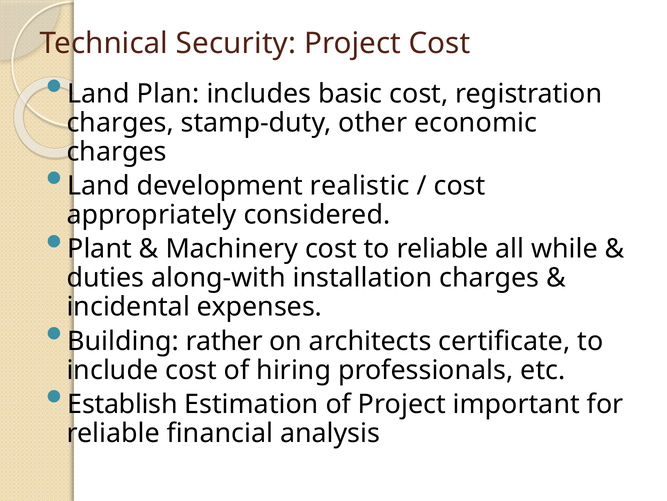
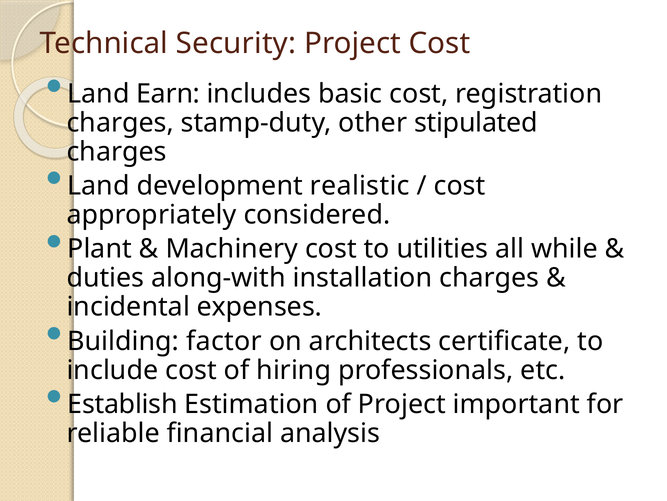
Plan: Plan -> Earn (168, 94)
economic: economic -> stipulated (476, 123)
to reliable: reliable -> utilities (442, 249)
rather: rather -> factor (224, 341)
